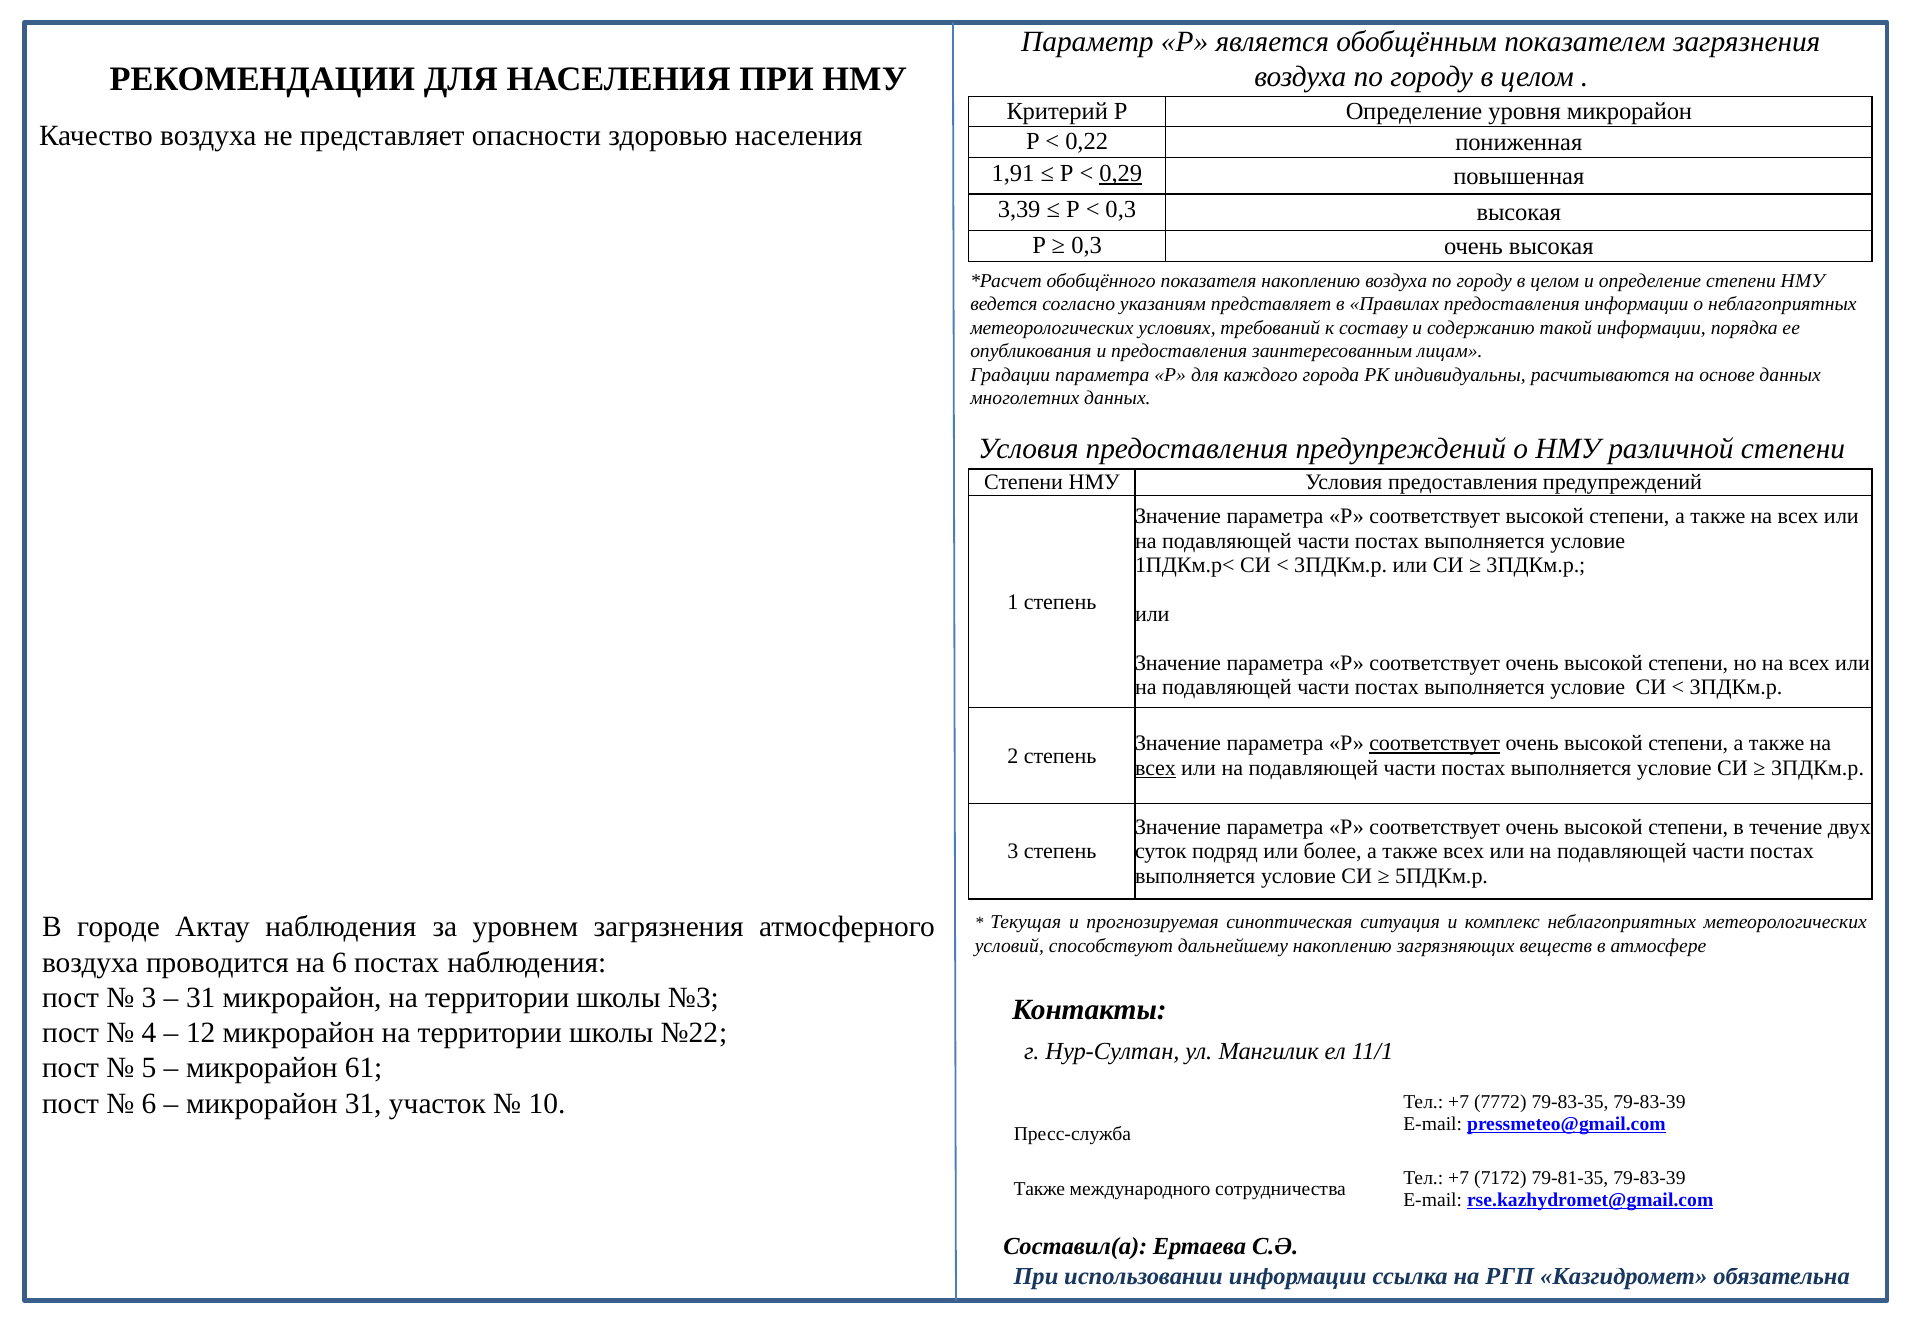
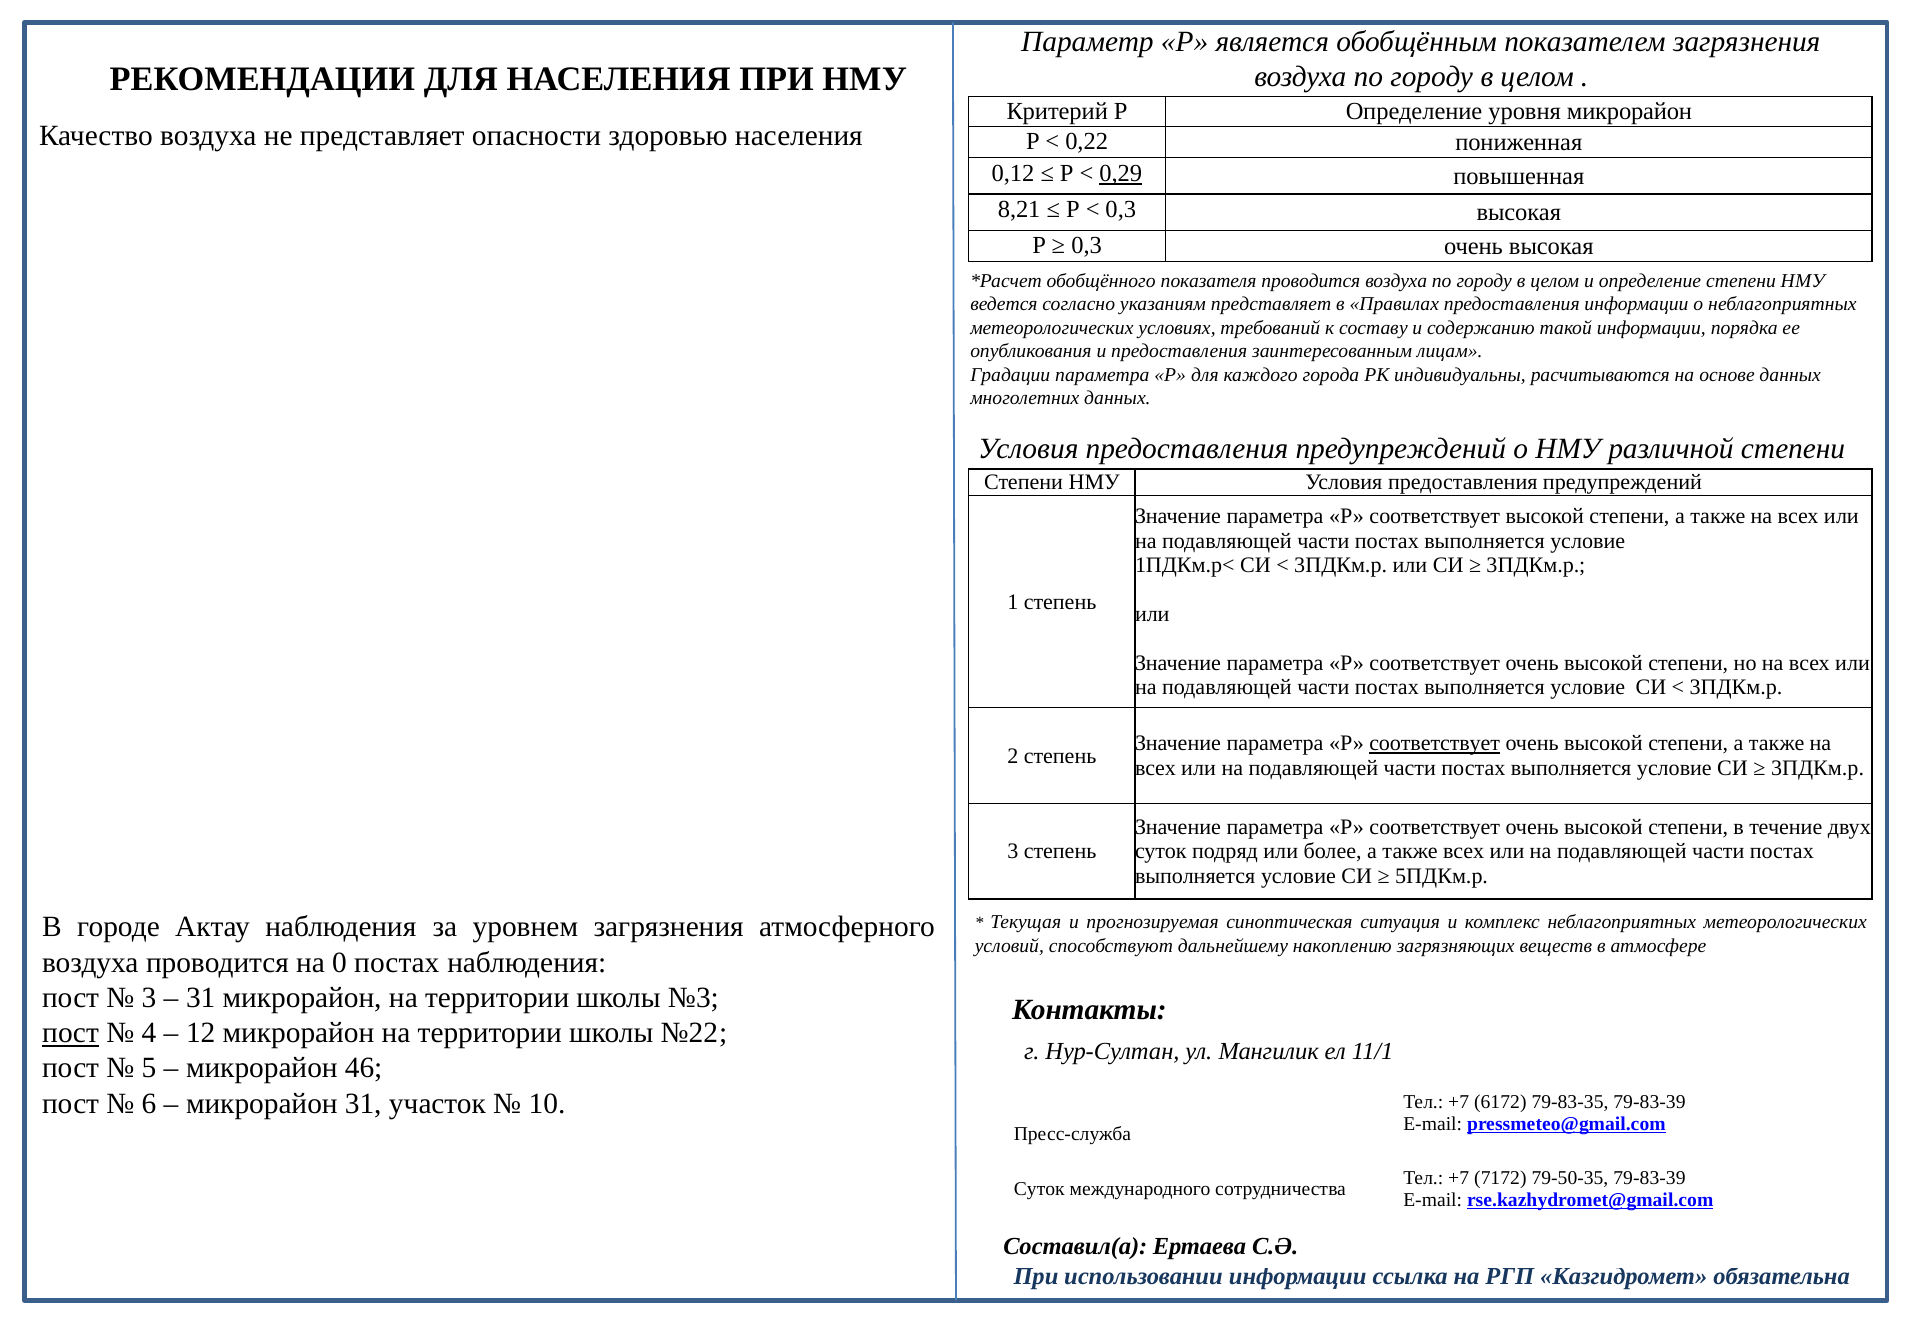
1,91: 1,91 -> 0,12 (1013, 173)
3,39: 3,39 -> 8,21 (1019, 210)
показателя накоплению: накоплению -> проводится (1311, 281)
всех underline: present -> none (1155, 769)
на 6: 6 -> 0 (340, 963)
пост underline: none -> present (71, 1034)
61: 61 -> 46 (364, 1069)
7772: 7772 -> 6172 (1500, 1102)
79-81-35: 79-81-35 -> 79-50-35 (1570, 1179)
Также: Также -> Суток (1039, 1190)
